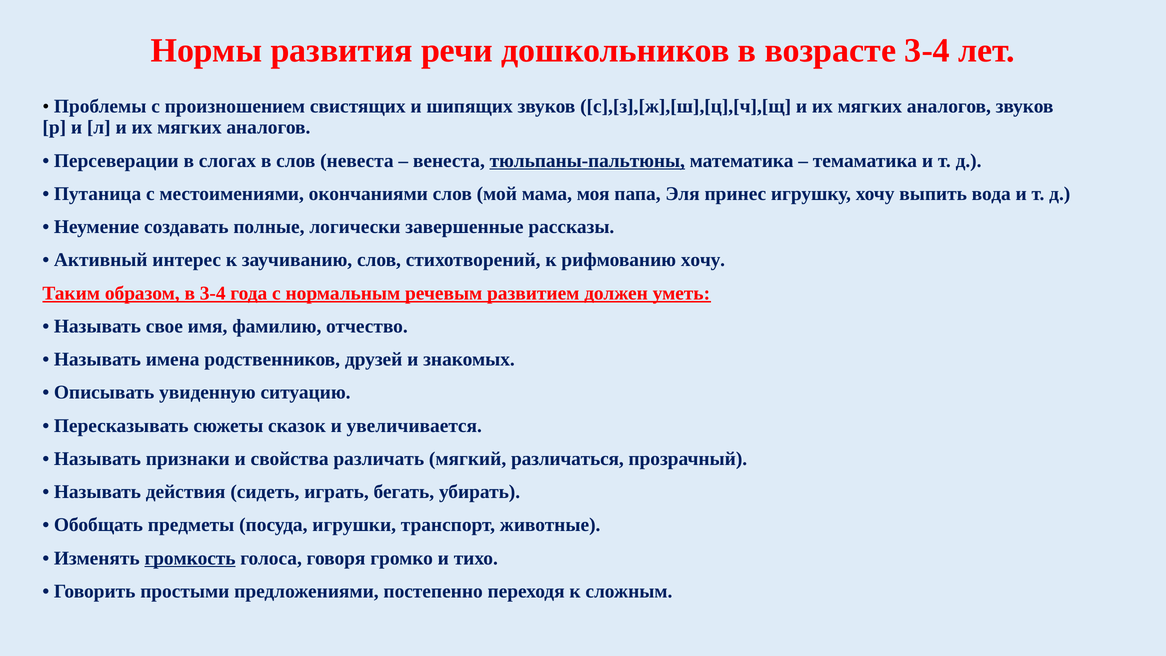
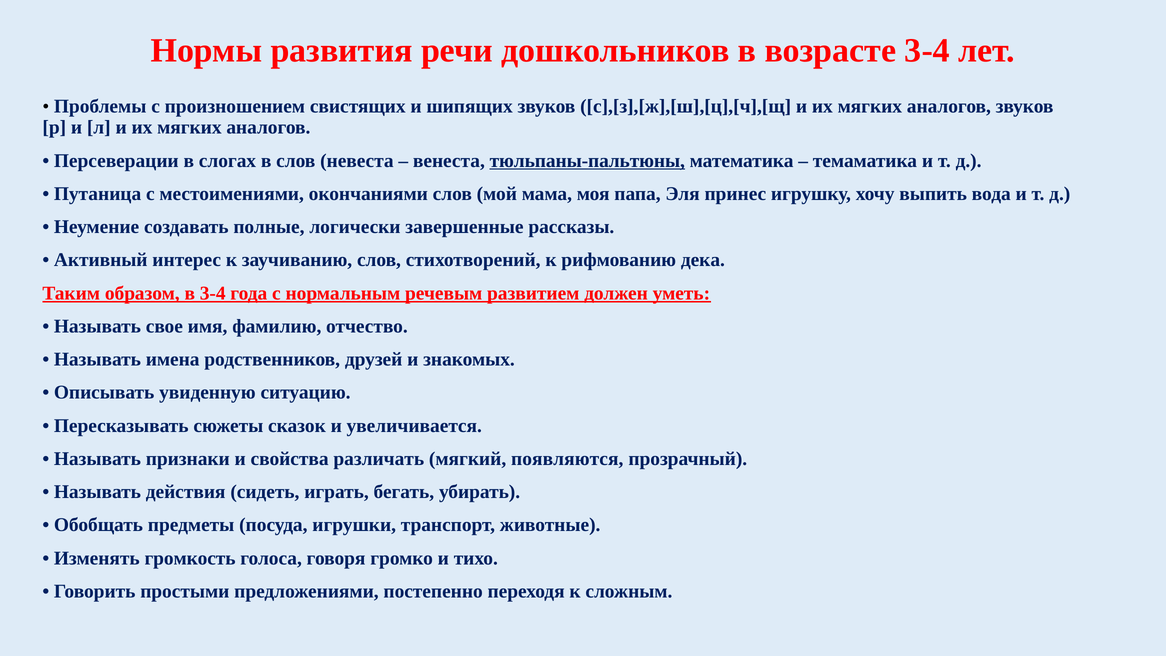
рифмованию хочу: хочу -> дека (703, 260)
различаться: различаться -> появляются (567, 459)
громкость underline: present -> none (190, 558)
